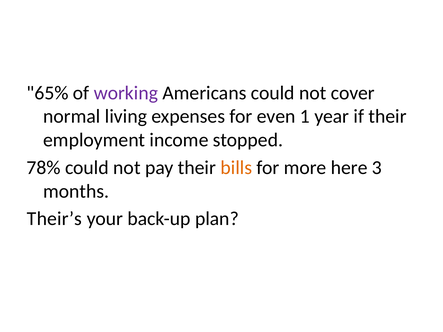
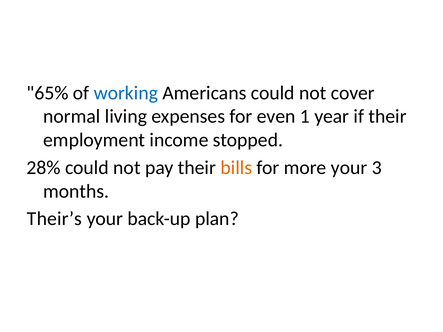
working colour: purple -> blue (126, 93)
78%: 78% -> 28% (44, 168)
more here: here -> your (349, 168)
